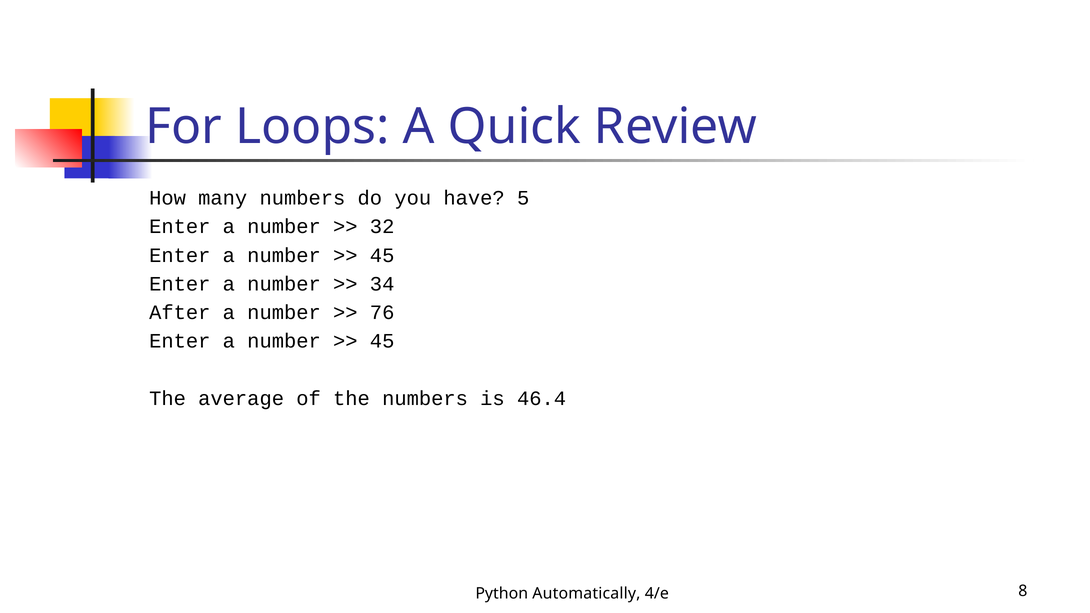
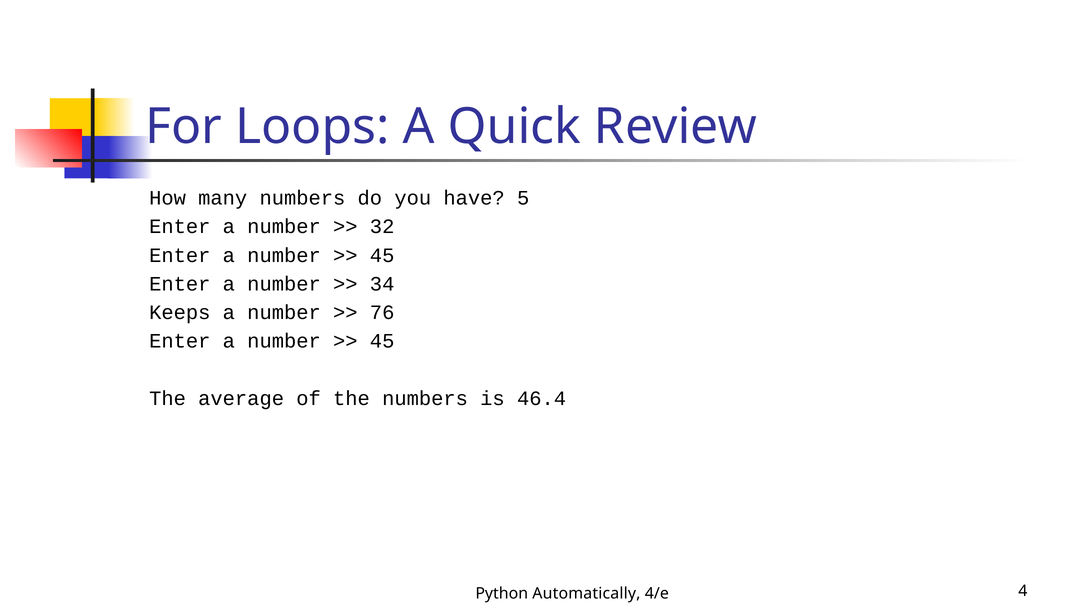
After: After -> Keeps (180, 313)
8: 8 -> 4 (1023, 591)
